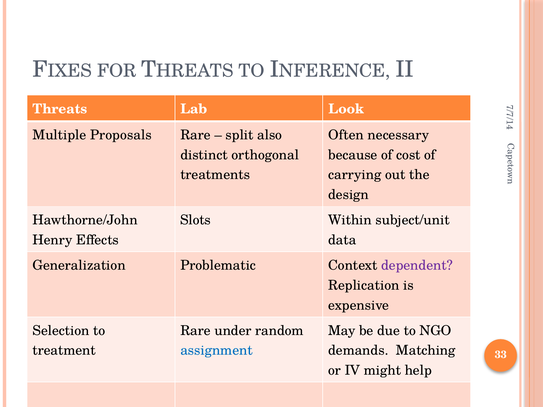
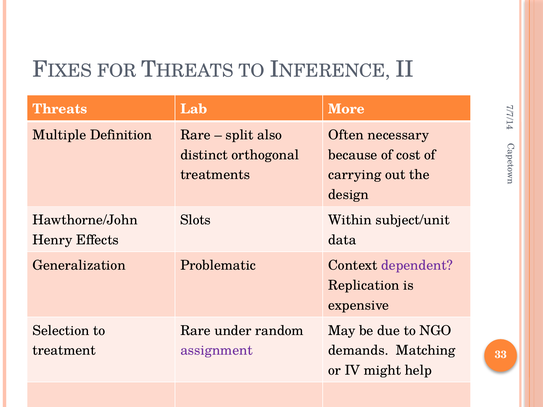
Look: Look -> More (346, 109)
Proposals: Proposals -> Definition (121, 135)
assignment colour: blue -> purple (217, 351)
